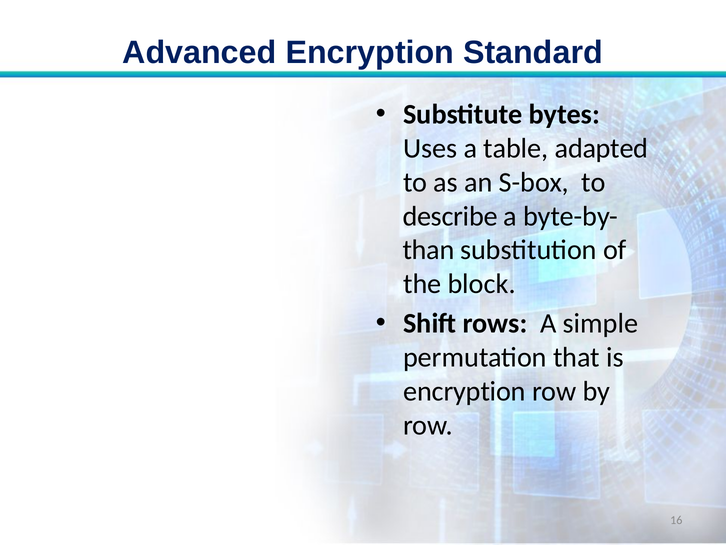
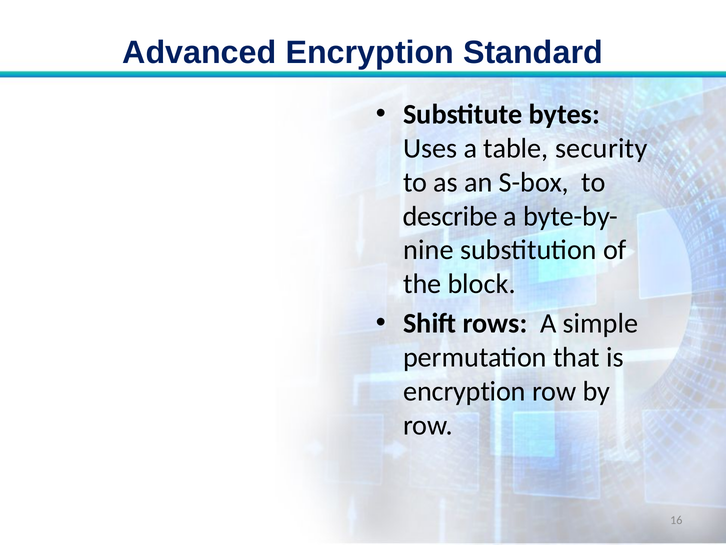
adapted: adapted -> security (601, 148)
than: than -> nine (428, 250)
